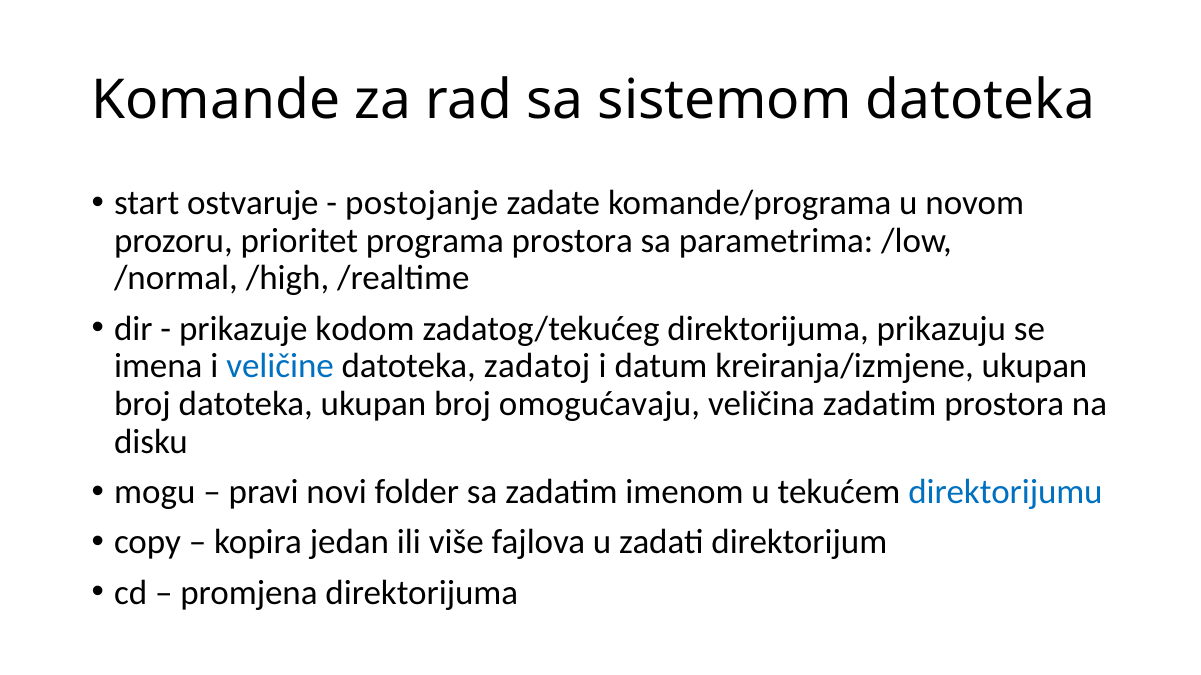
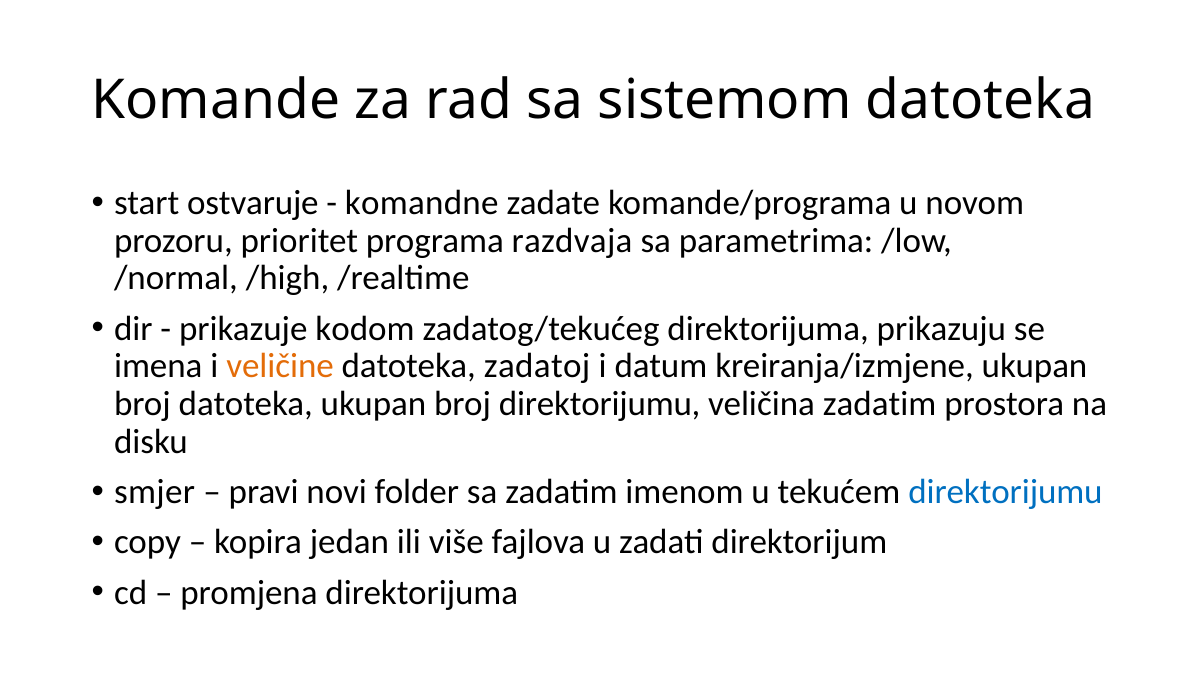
postojanje: postojanje -> komandne (422, 203)
programa prostora: prostora -> razdvaja (572, 241)
veličine colour: blue -> orange (280, 367)
broj omogućavaju: omogućavaju -> direktorijumu (600, 404)
mogu: mogu -> smjer (155, 492)
